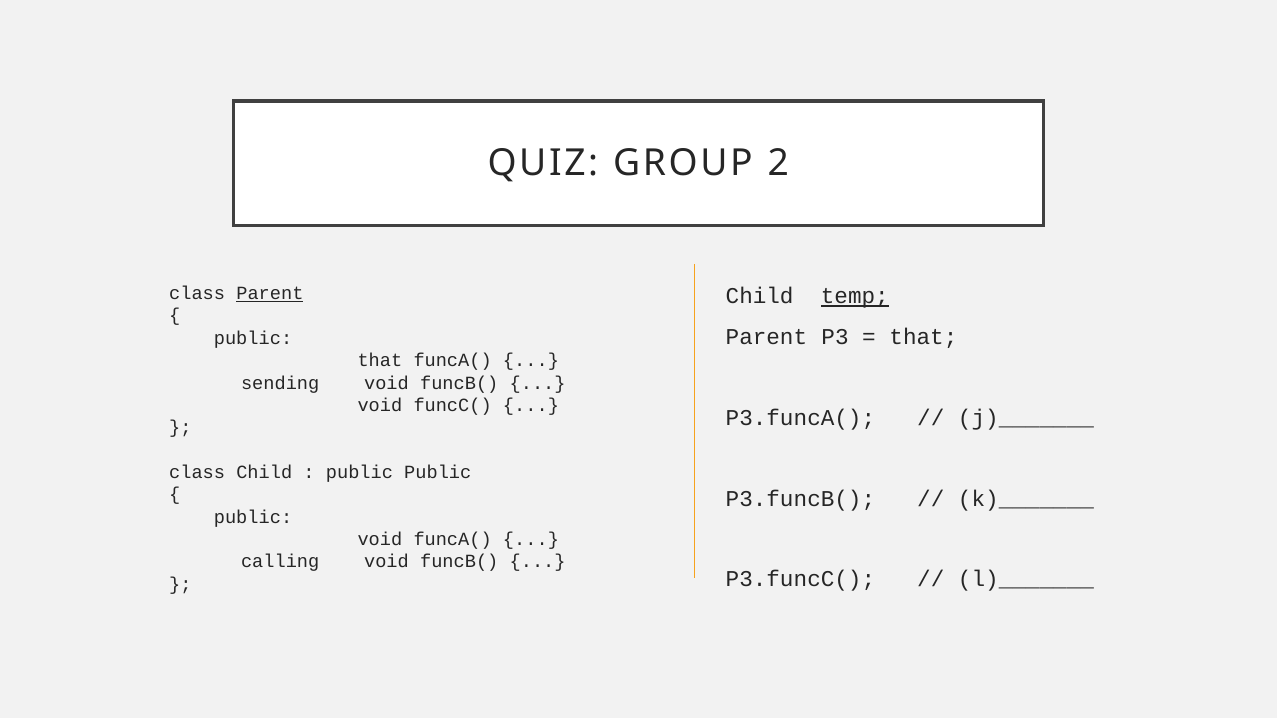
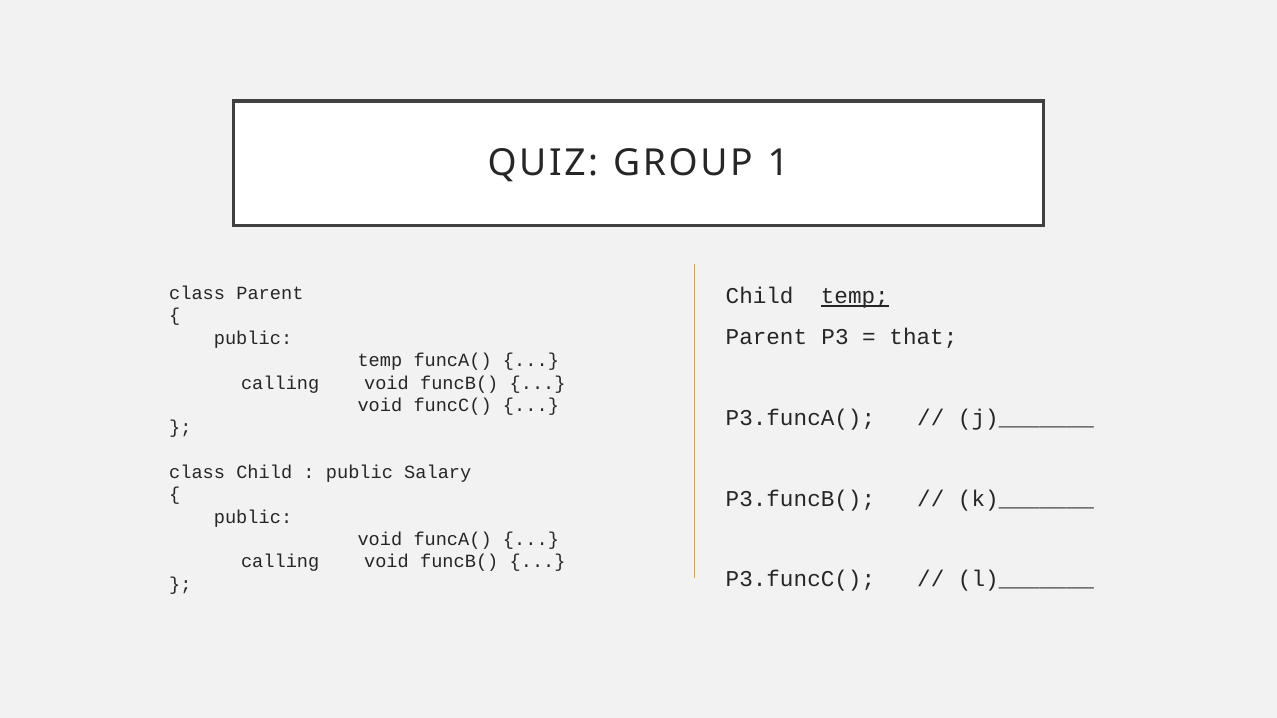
2: 2 -> 1 (778, 163)
Parent underline: present -> none (270, 294)
that: that -> temp (380, 361)
sending: sending -> calling (280, 383)
public Public: Public -> Salary (438, 472)
